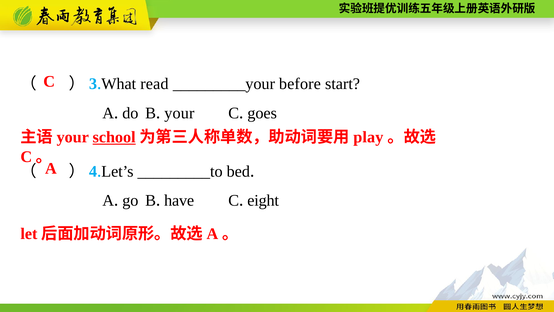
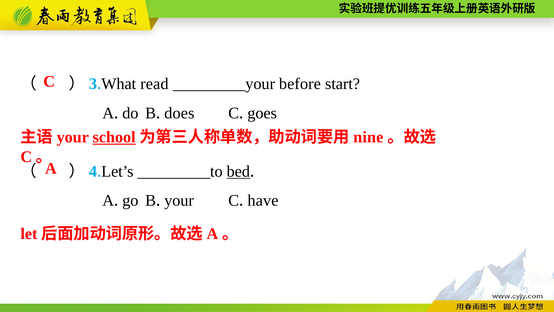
your: your -> does (179, 113)
play: play -> nine (368, 137)
bed underline: none -> present (238, 171)
have: have -> your (179, 200)
eight: eight -> have (263, 200)
